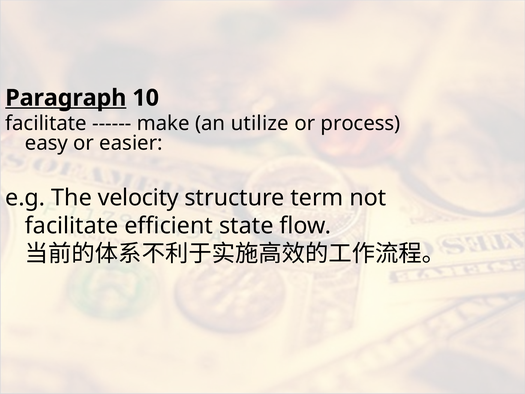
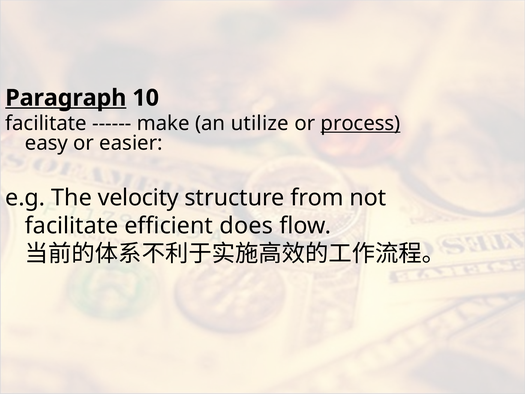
process underline: none -> present (360, 123)
term: term -> from (317, 198)
state: state -> does (246, 226)
